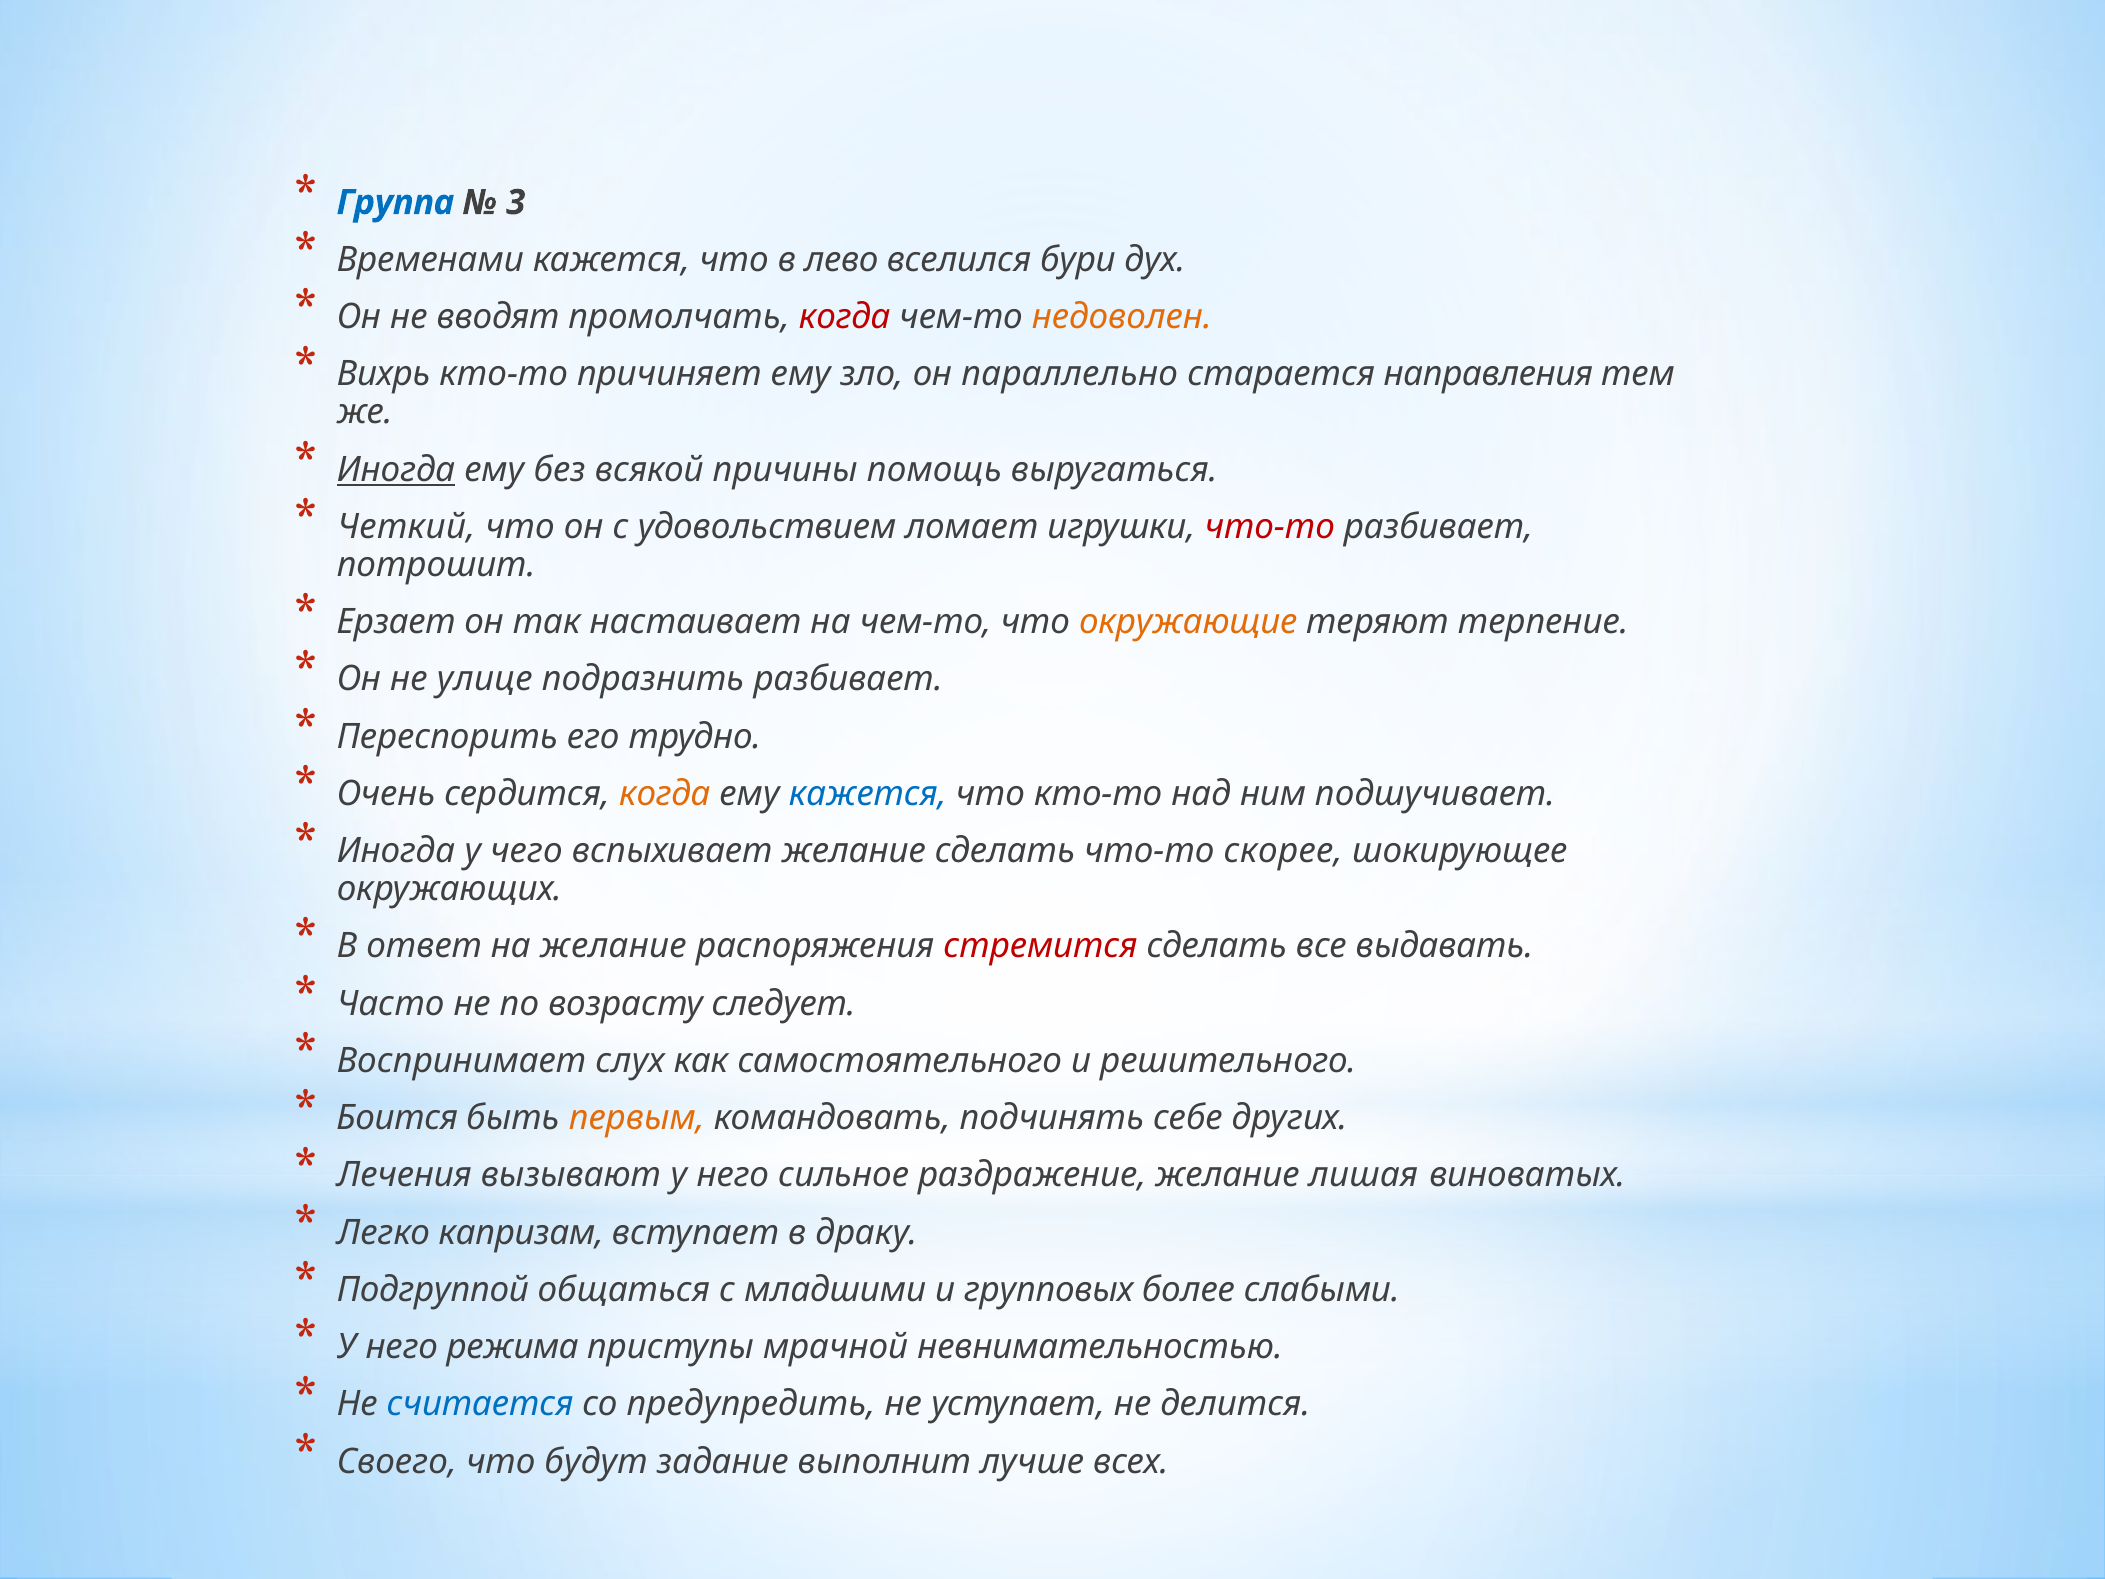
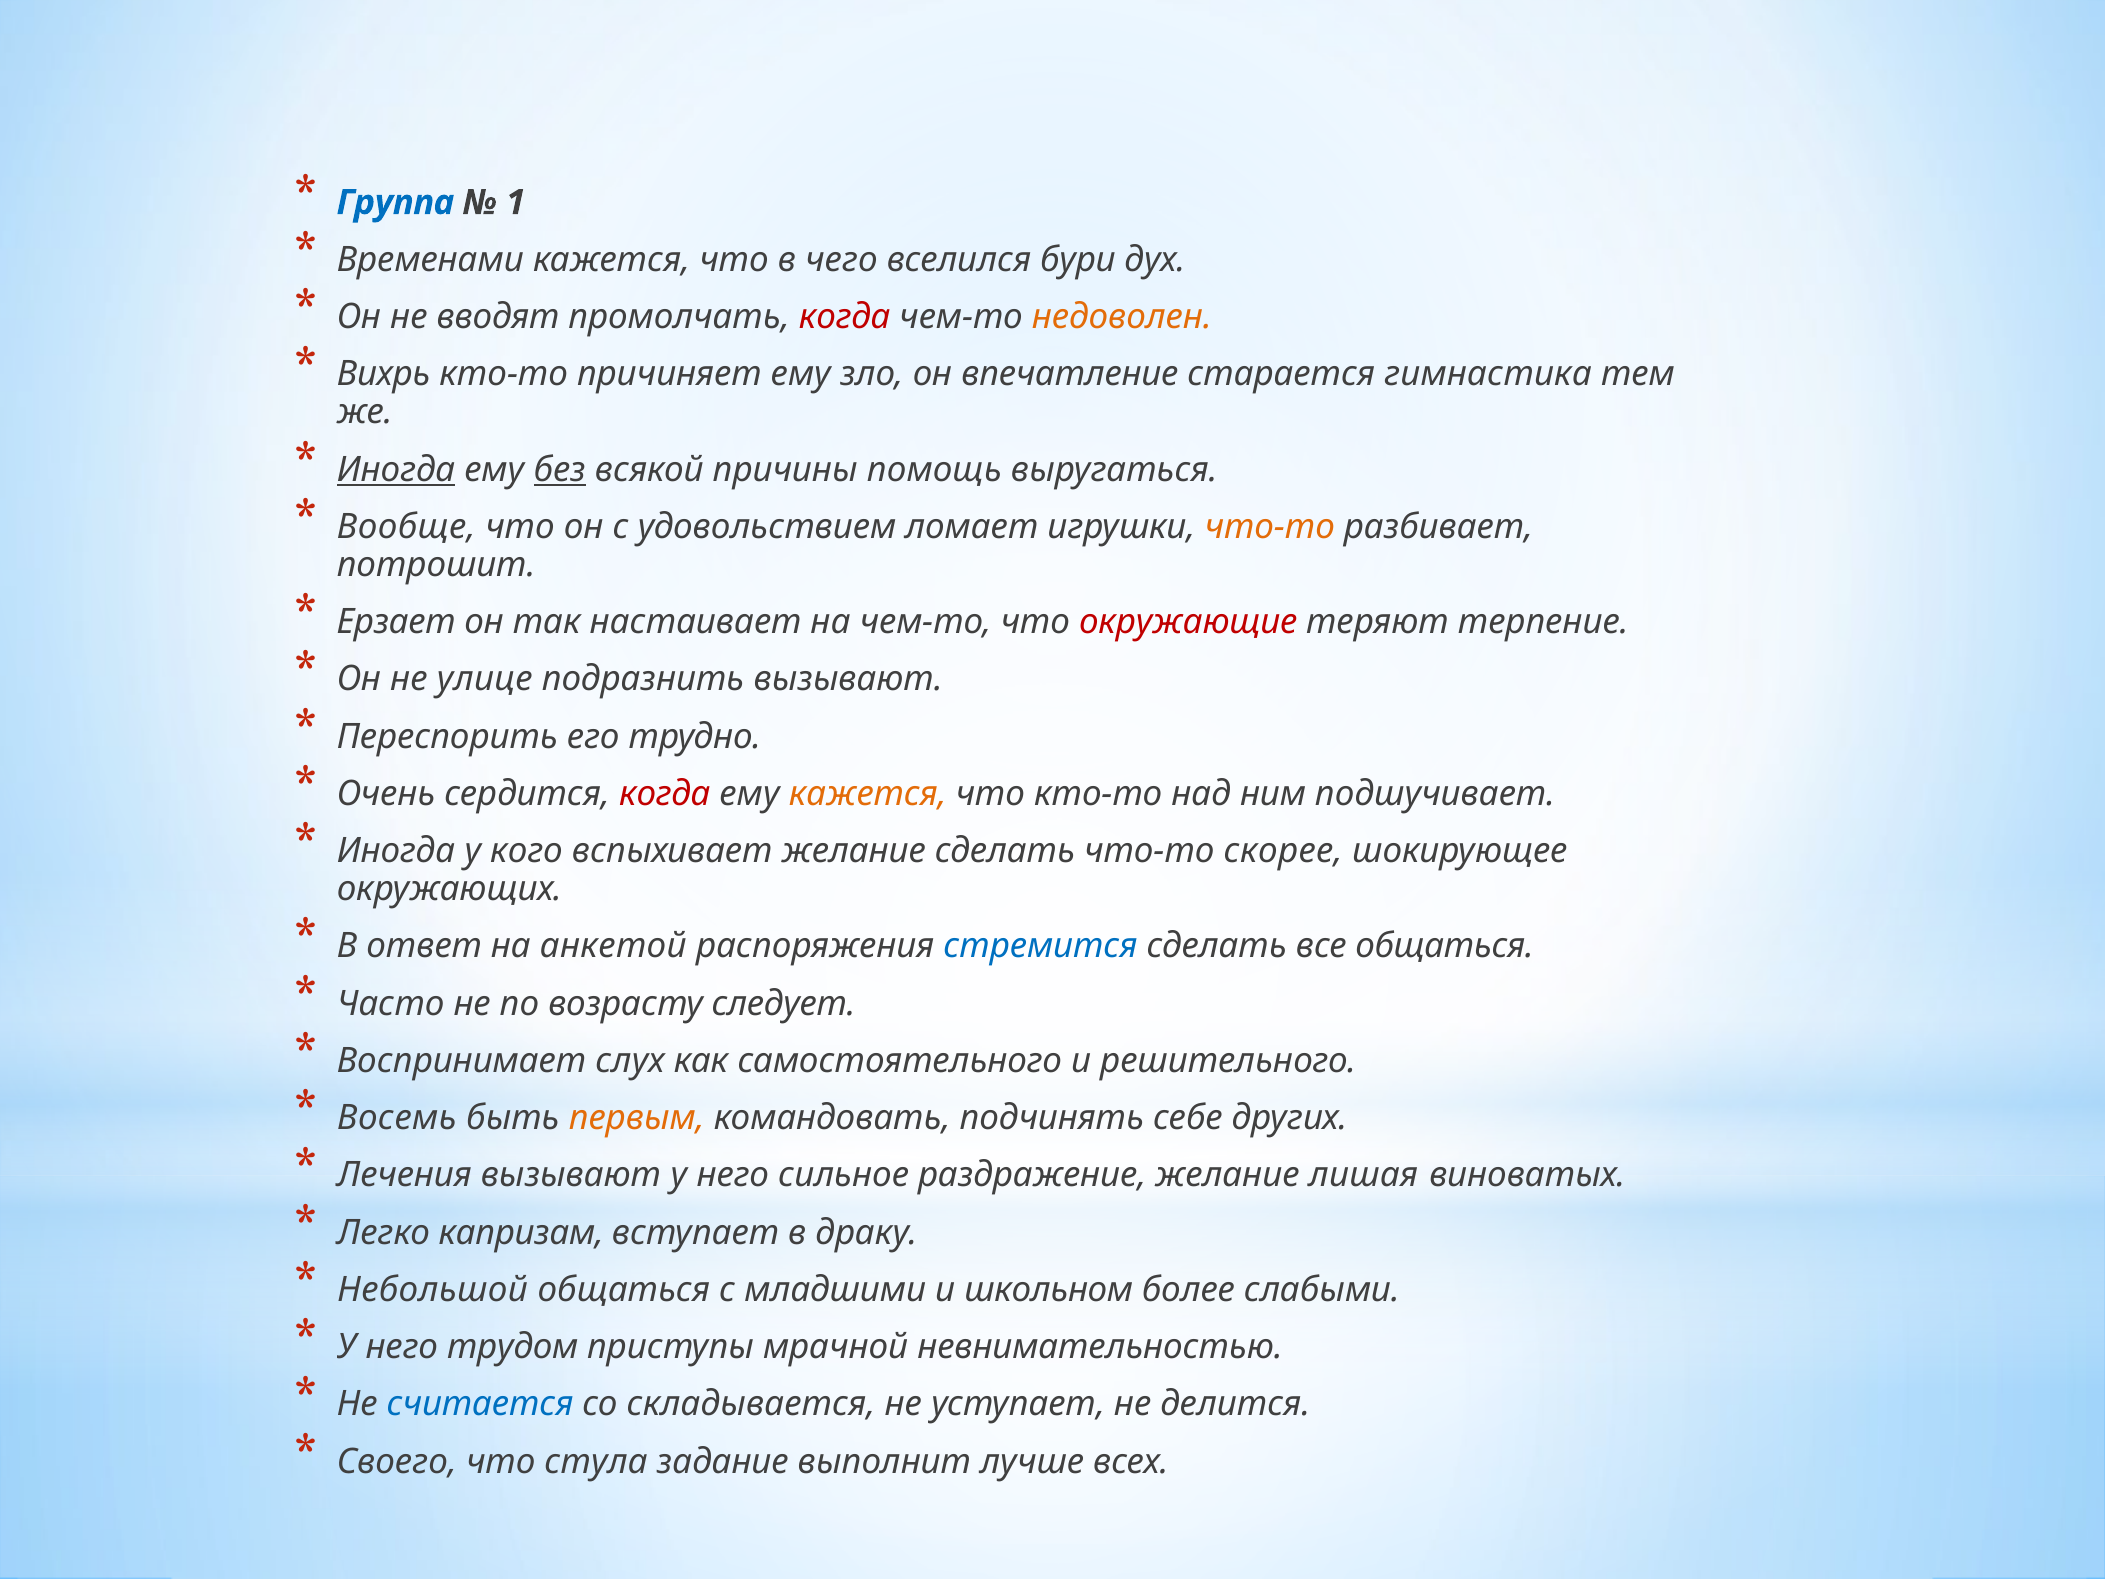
3: 3 -> 1 (516, 202)
лево: лево -> чего (841, 260)
параллельно: параллельно -> впечатление (1070, 374)
направления: направления -> гимнастика (1488, 374)
без underline: none -> present (560, 469)
Четкий: Четкий -> Вообще (406, 527)
что-то colour: red -> orange (1270, 527)
окружающие colour: orange -> red (1188, 622)
подразнить разбивает: разбивает -> вызывают (848, 679)
когда colour: orange -> red (665, 794)
кажется colour: blue -> orange (868, 794)
чего: чего -> кого (527, 851)
на желание: желание -> анкетой (613, 946)
стремится colour: red -> blue (1040, 946)
все выдавать: выдавать -> общаться (1445, 946)
Боится: Боится -> Восемь (397, 1118)
Подгруппой: Подгруппой -> Небольшой (432, 1290)
групповых: групповых -> школьном (1049, 1290)
режима: режима -> трудом (513, 1347)
предупредить: предупредить -> складывается (751, 1404)
будут: будут -> стула (596, 1461)
